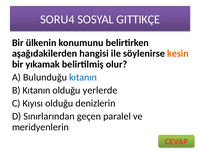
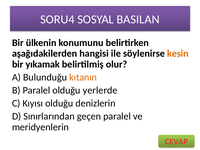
GITTIKÇE: GITTIKÇE -> BASILAN (138, 19)
kıtanın colour: blue -> orange (83, 77)
B Kıtanın: Kıtanın -> Paralel (36, 90)
